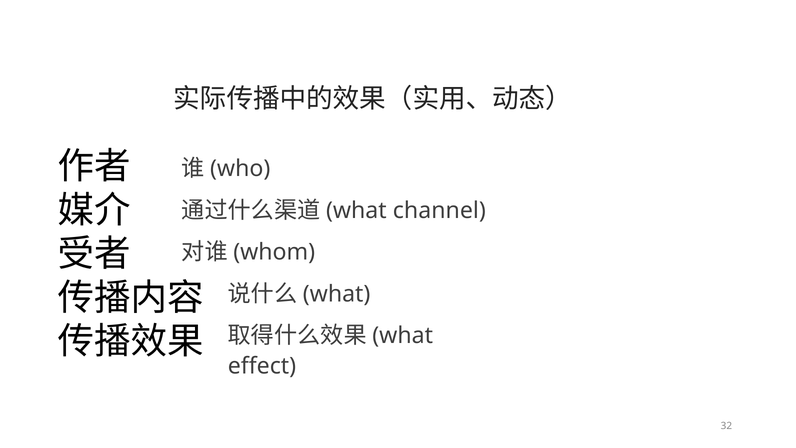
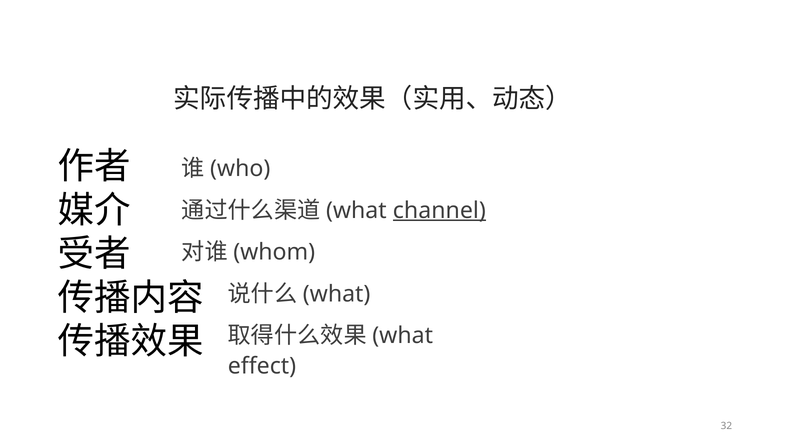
channel underline: none -> present (439, 210)
